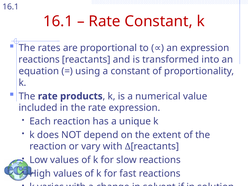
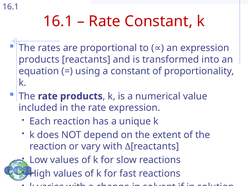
reactions: reactions -> products (39, 60)
